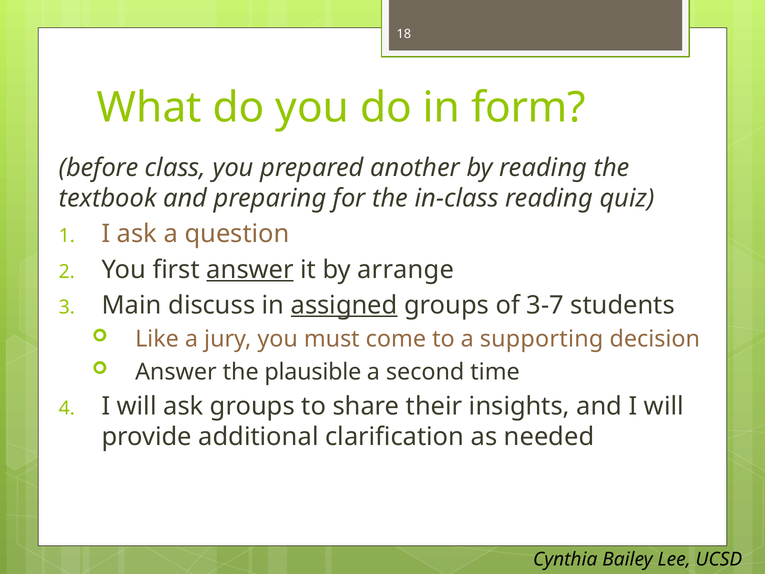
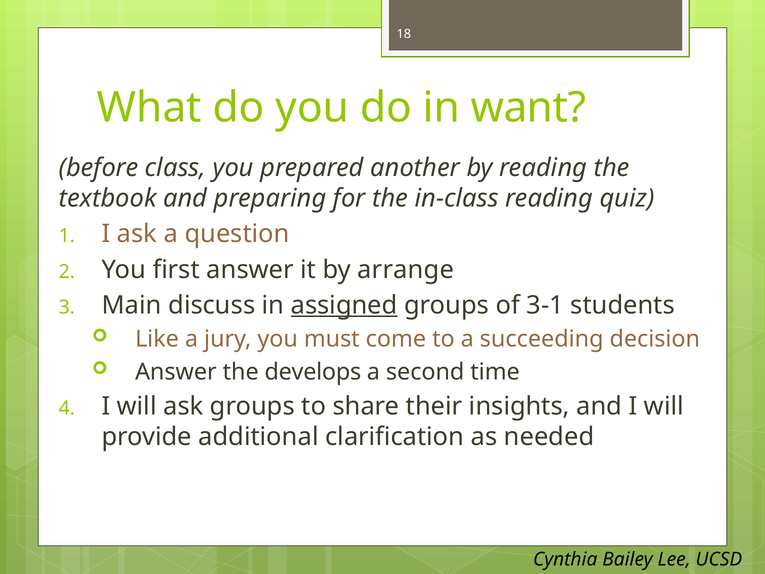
form: form -> want (528, 108)
answer underline: present -> none (250, 270)
3-7: 3-7 -> 3-1 (545, 305)
supporting: supporting -> succeeding (542, 339)
plausible: plausible -> develops (313, 372)
